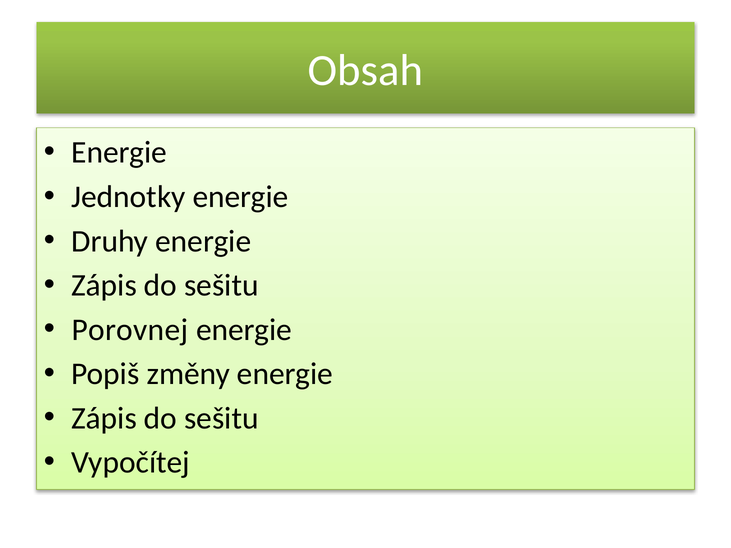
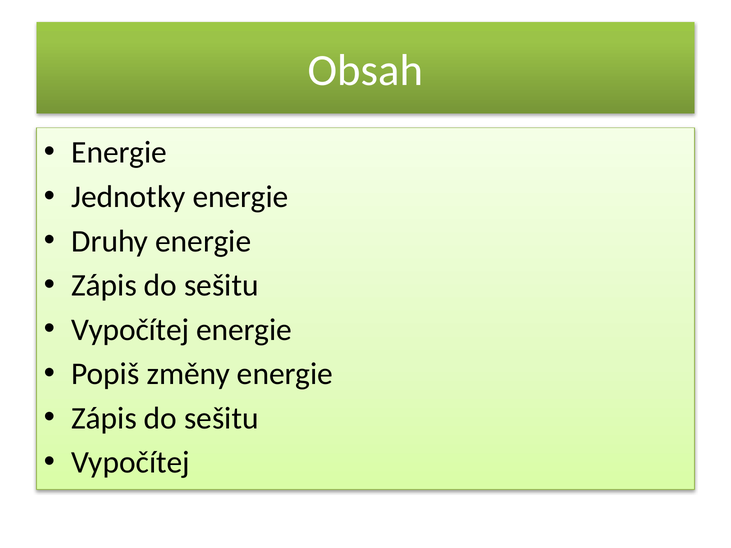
Porovnej: Porovnej -> Vypočítej (130, 330)
